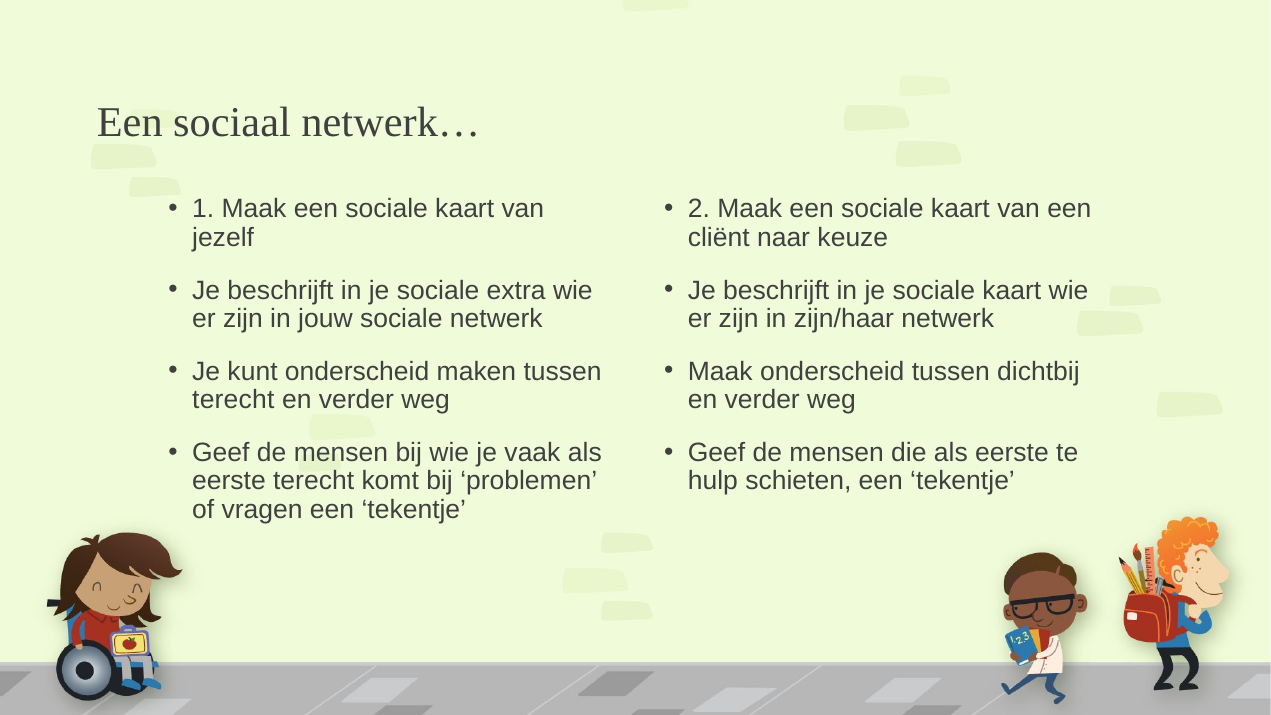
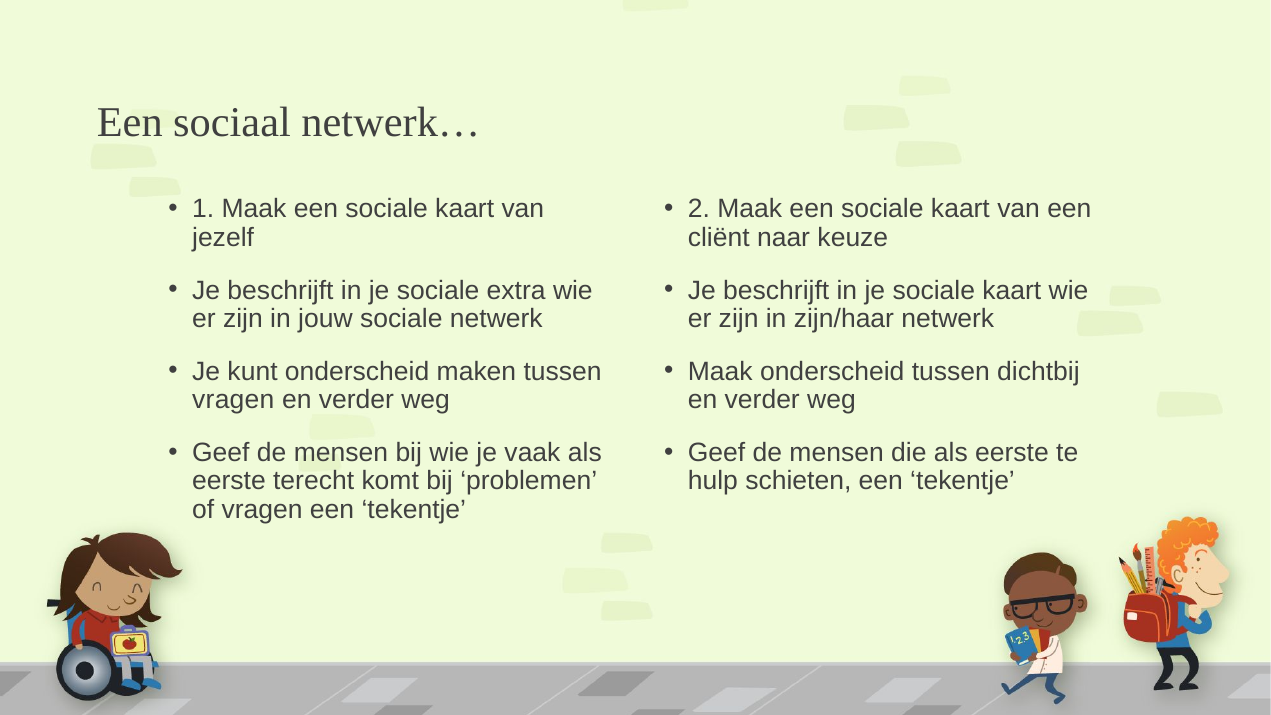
terecht: terecht -> vragen (233, 400)
